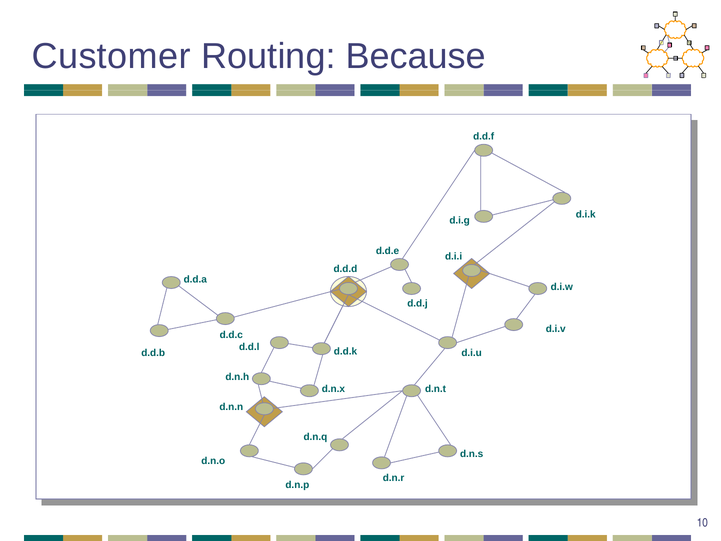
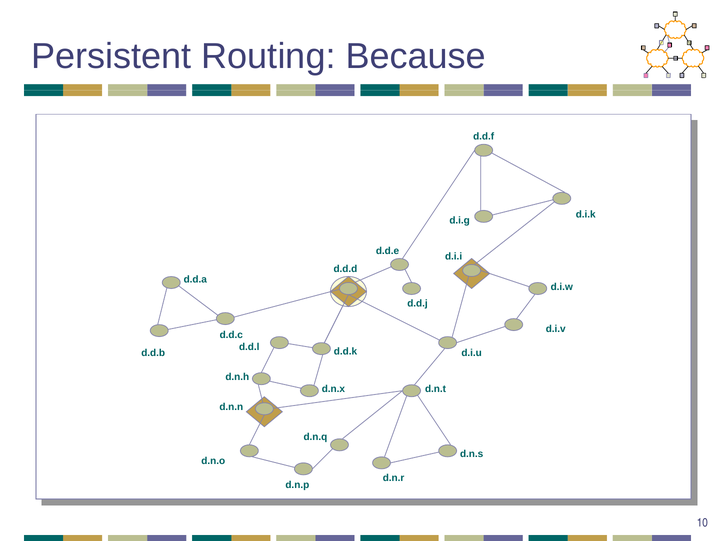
Customer: Customer -> Persistent (111, 57)
